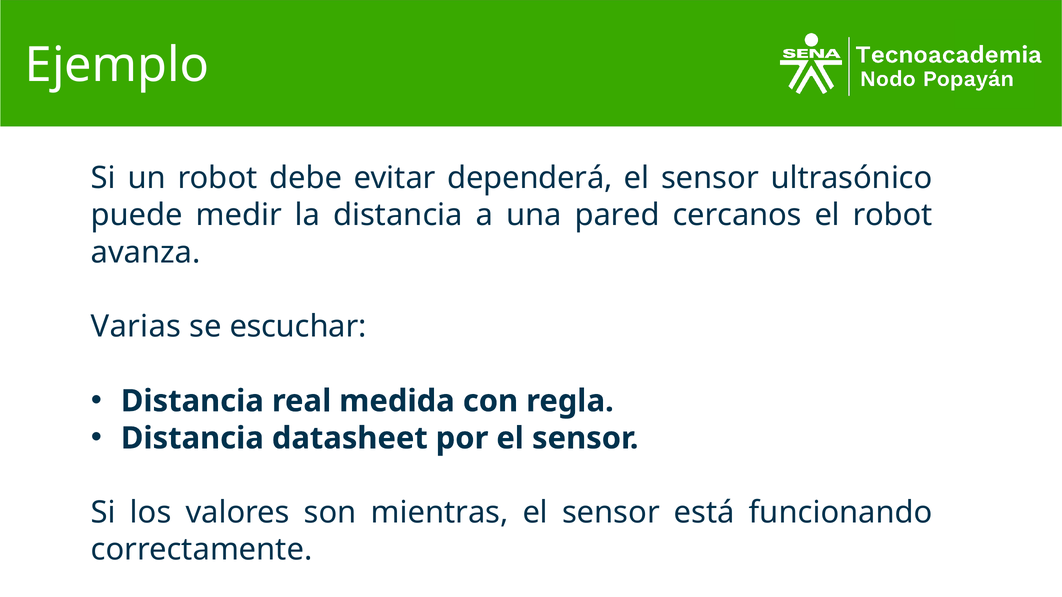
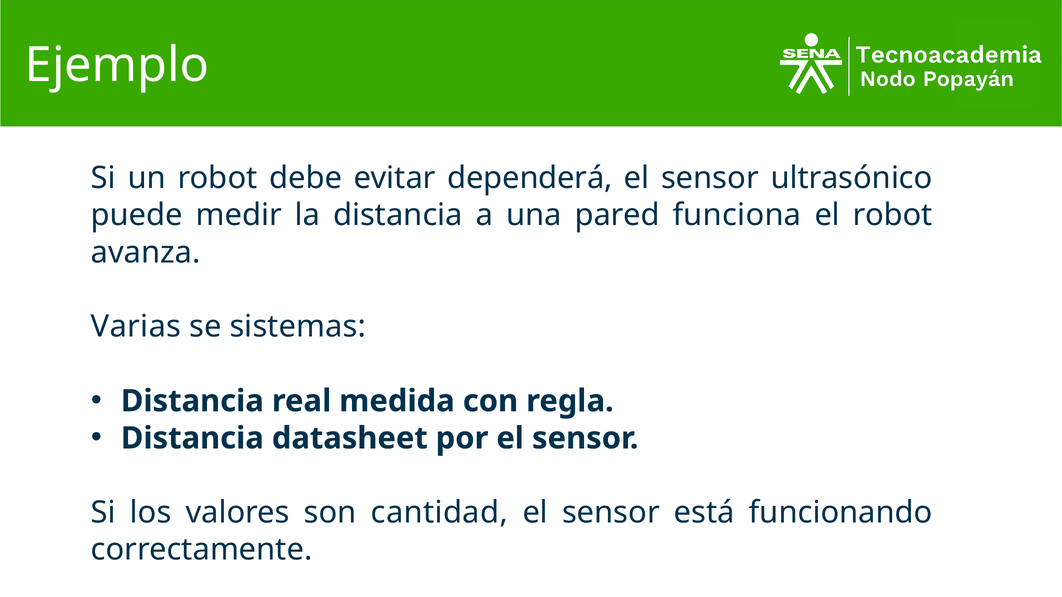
cercanos: cercanos -> funciona (737, 215)
escuchar: escuchar -> sistemas (298, 327)
mientras: mientras -> cantidad (439, 513)
